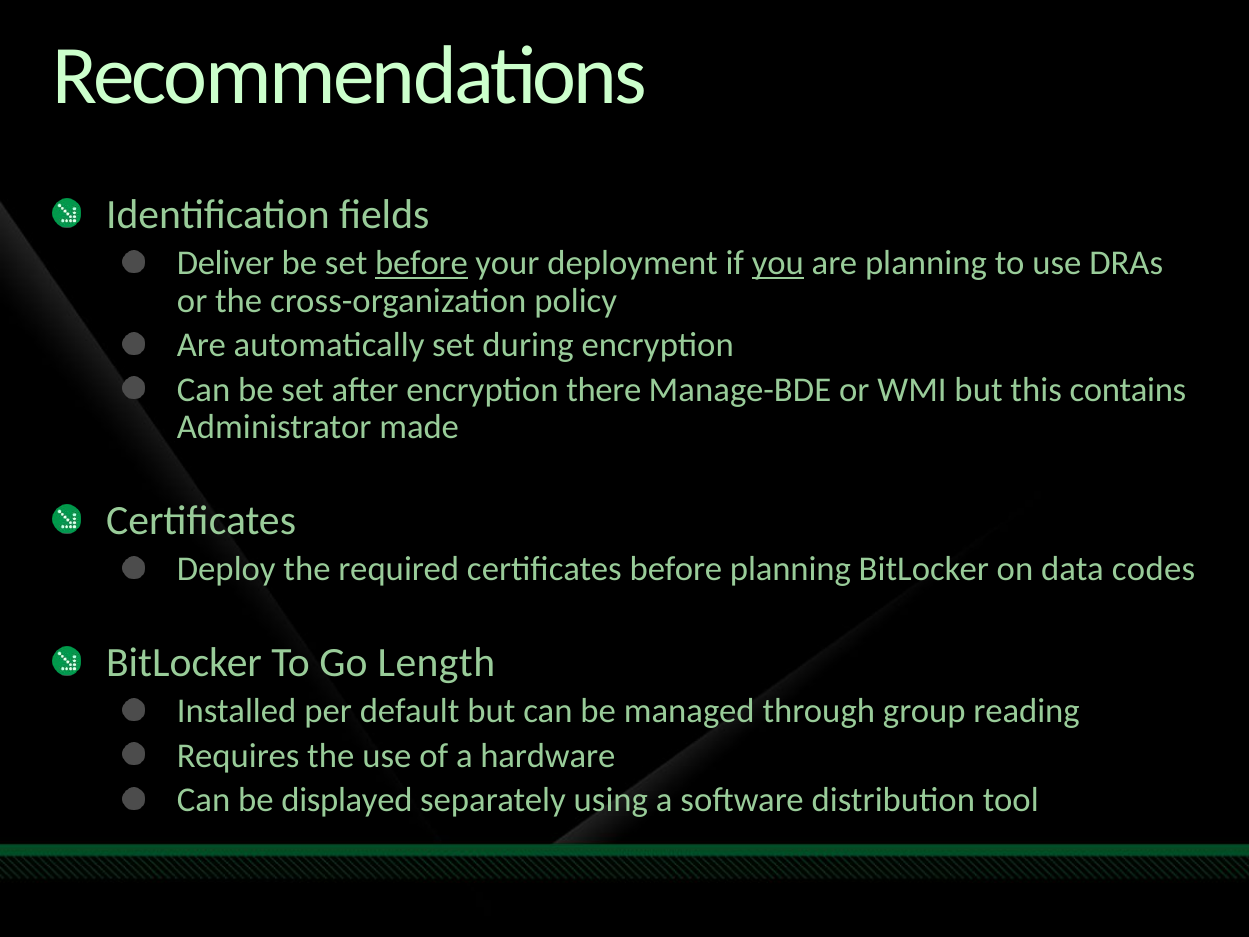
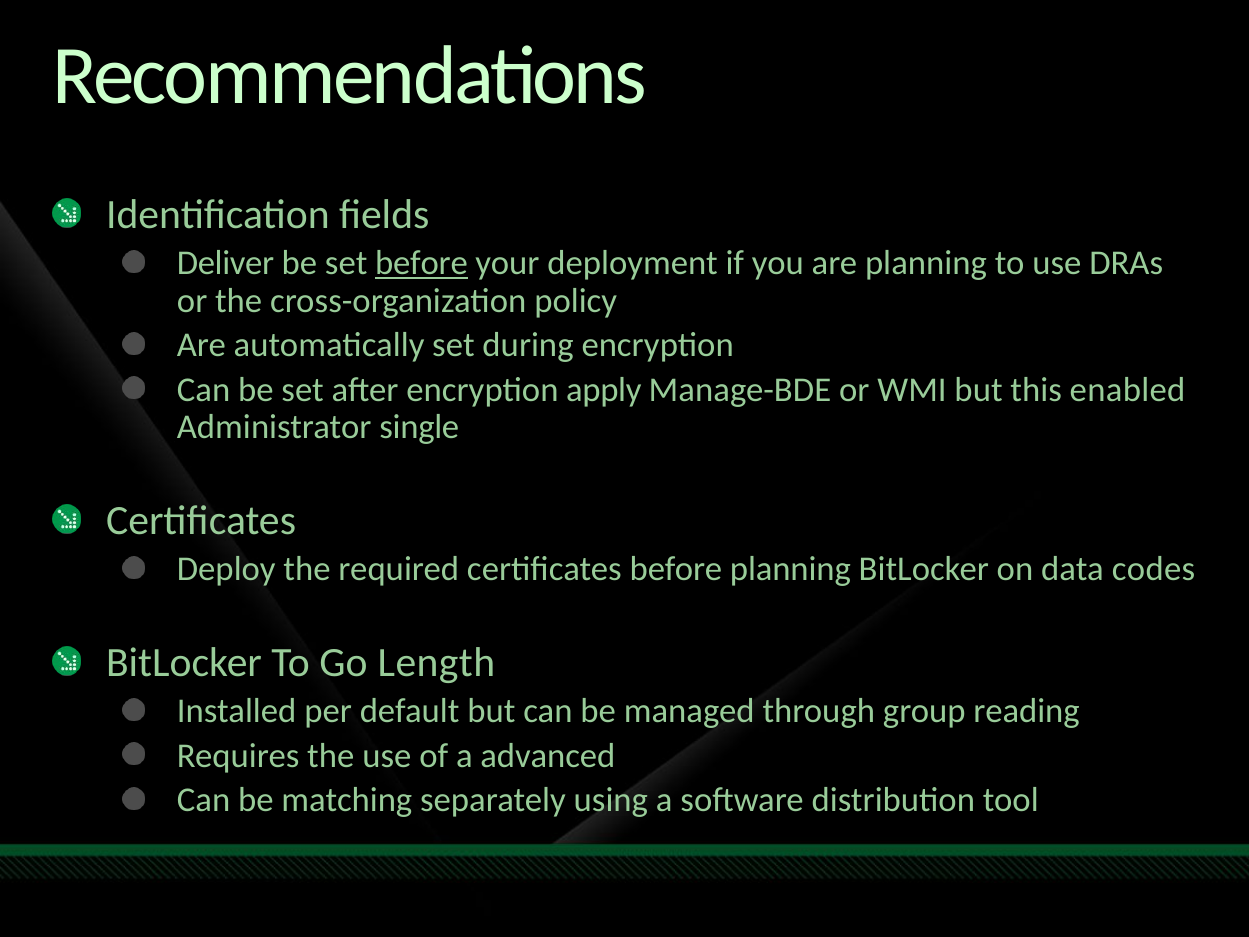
you underline: present -> none (778, 263)
there: there -> apply (604, 390)
contains: contains -> enabled (1128, 390)
made: made -> single (419, 427)
hardware: hardware -> advanced (548, 755)
displayed: displayed -> matching (347, 800)
